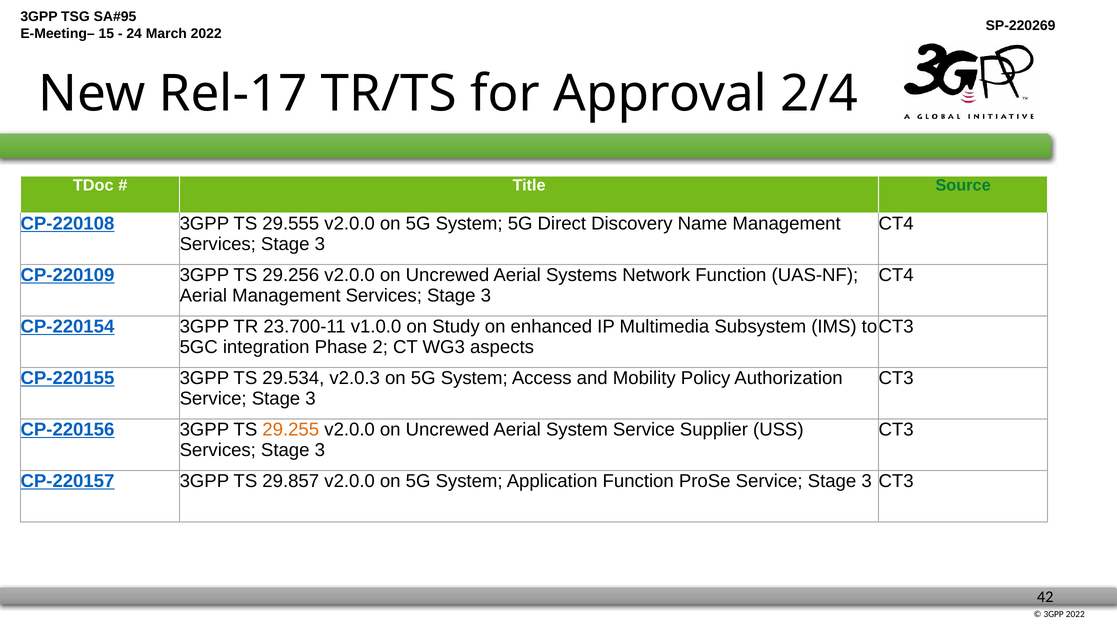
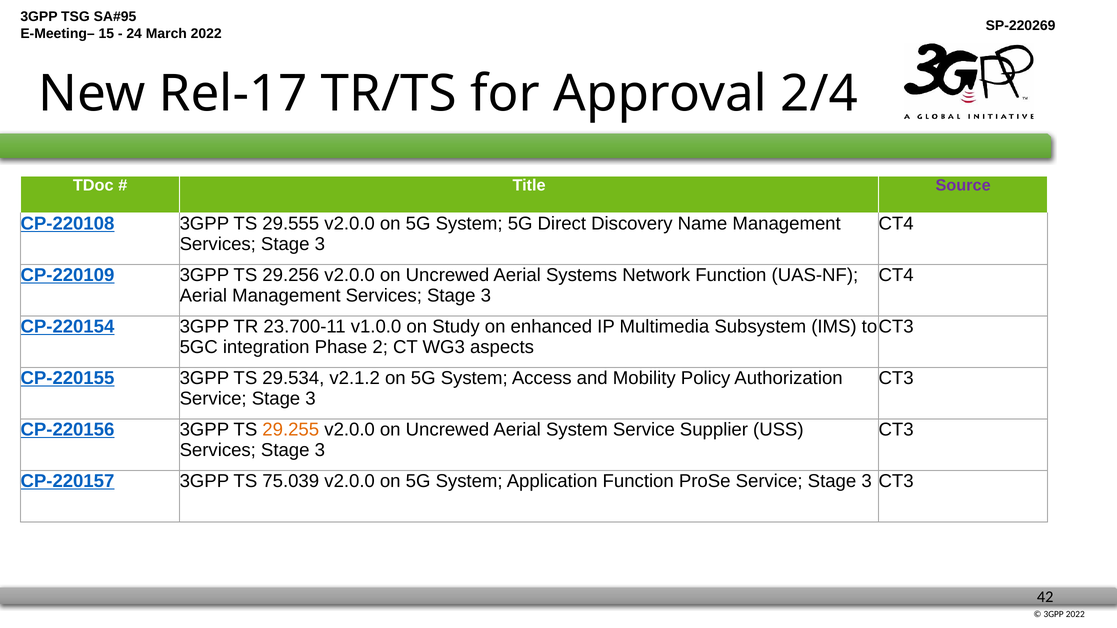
Source colour: green -> purple (963, 185)
v2.0.3: v2.0.3 -> v2.1.2 (355, 378)
29.857: 29.857 -> 75.039 (291, 481)
